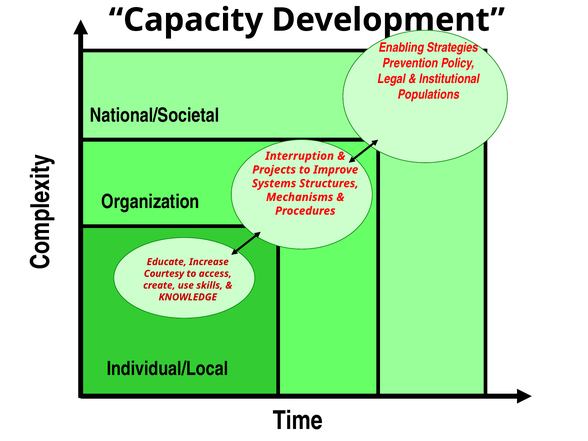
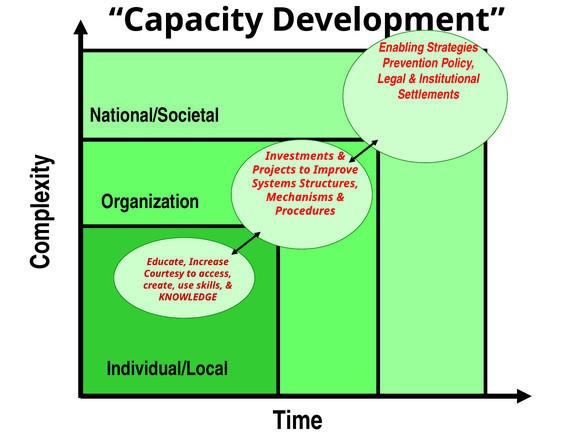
Populations: Populations -> Settlements (429, 95)
Interruption: Interruption -> Investments (300, 156)
